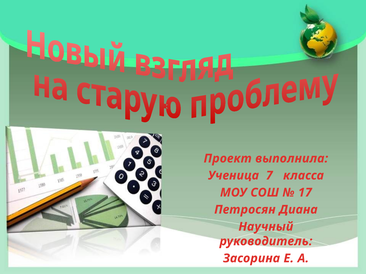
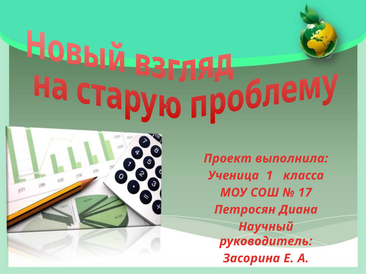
7: 7 -> 1 (269, 176)
